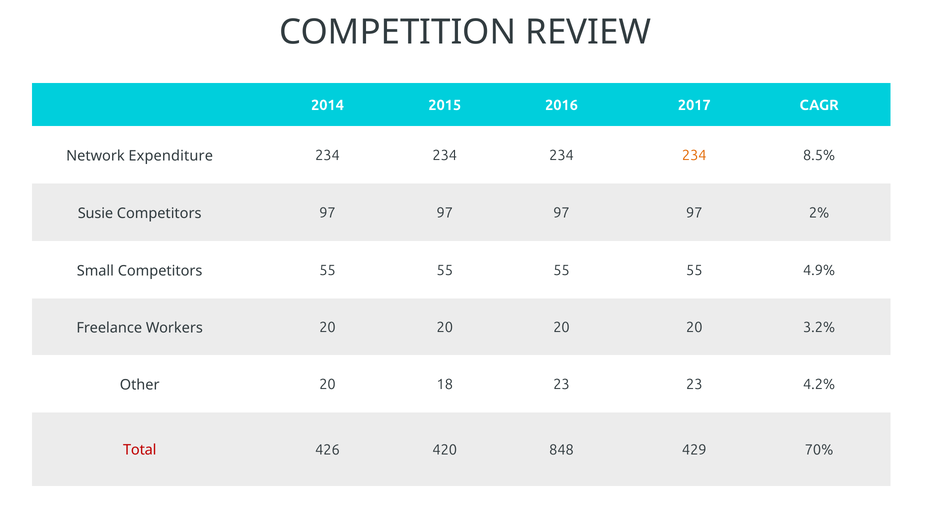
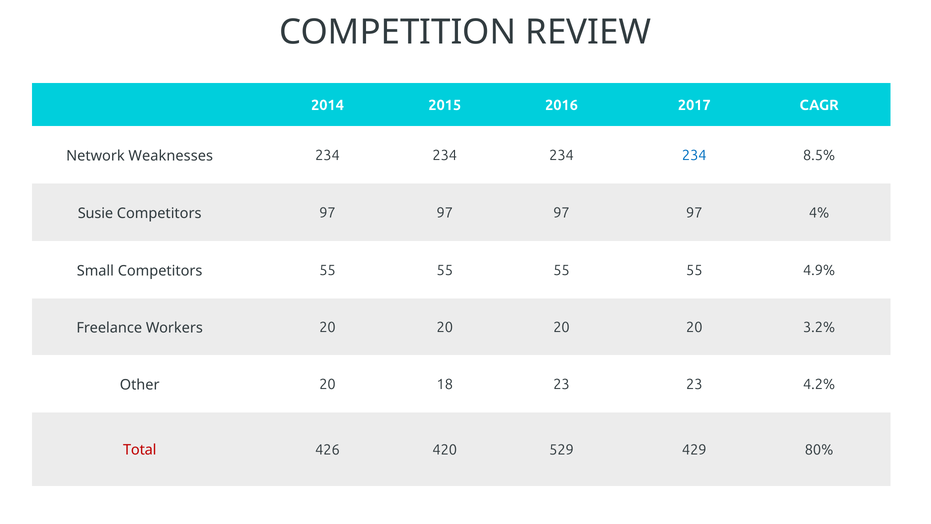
Expenditure: Expenditure -> Weaknesses (171, 156)
234 colour: orange -> blue (694, 155)
2%: 2% -> 4% (819, 213)
848: 848 -> 529 (562, 450)
70%: 70% -> 80% (819, 450)
